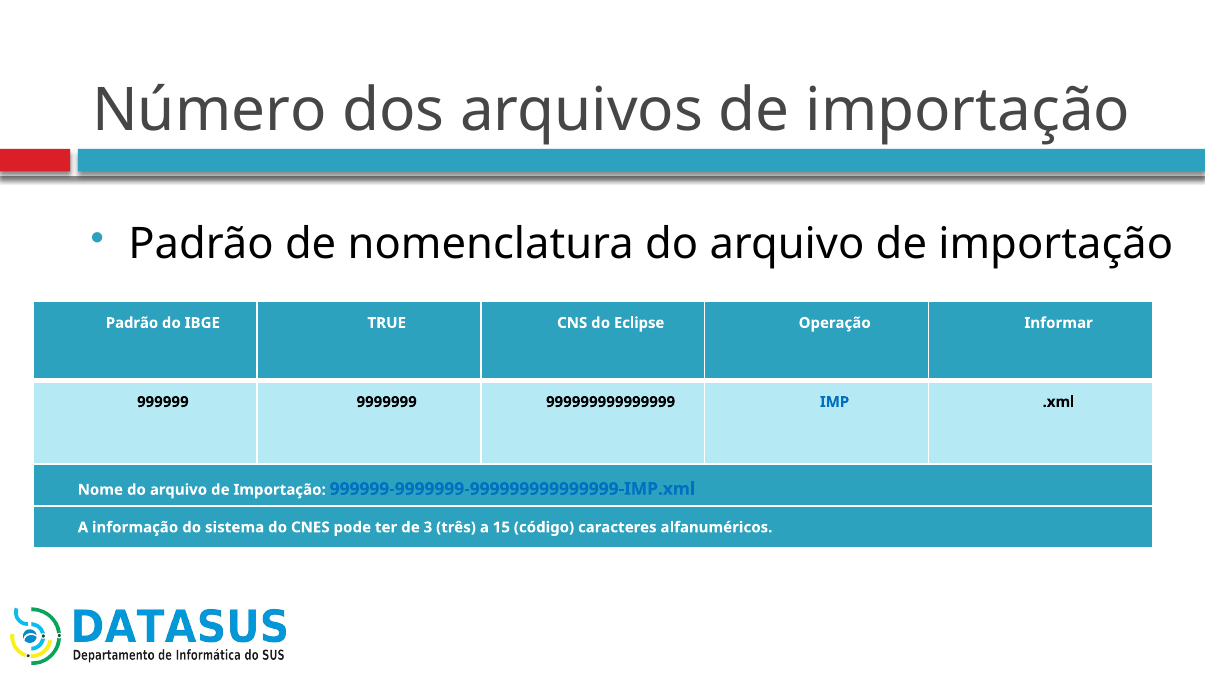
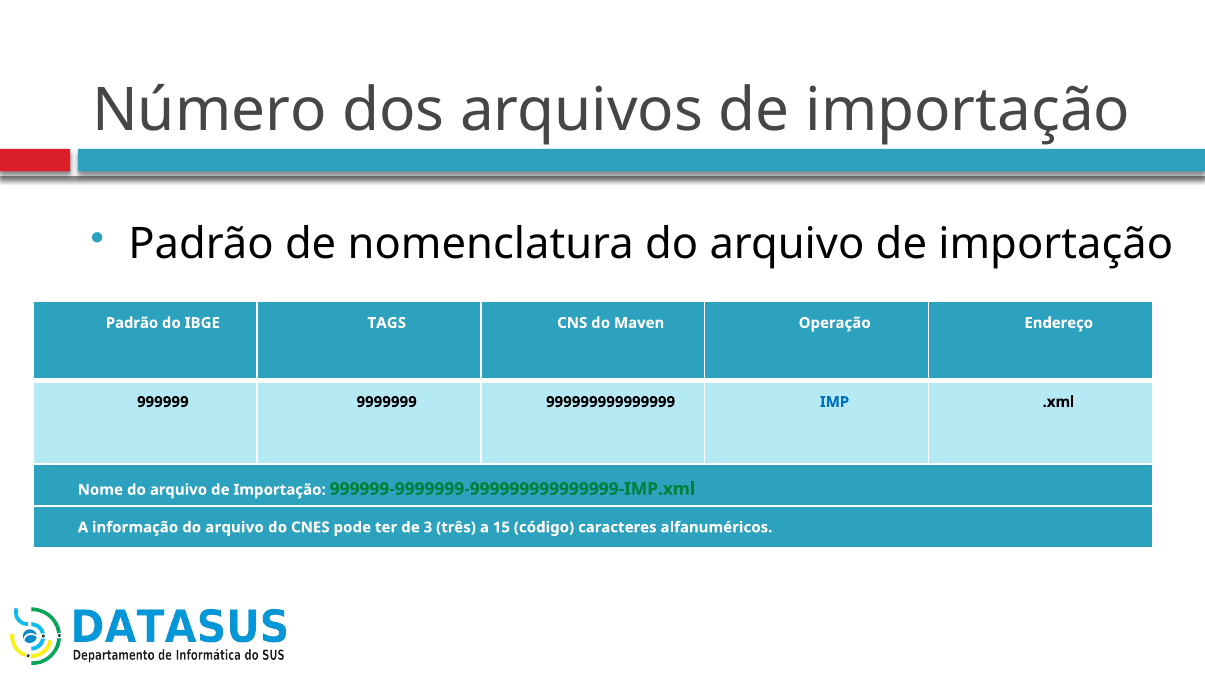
TRUE: TRUE -> TAGS (387, 323)
Eclipse: Eclipse -> Maven (639, 323)
Informar: Informar -> Endereço (1059, 323)
999999-9999999-999999999999999-IMP.xml colour: blue -> green (512, 489)
informação do sistema: sistema -> arquivo (235, 527)
